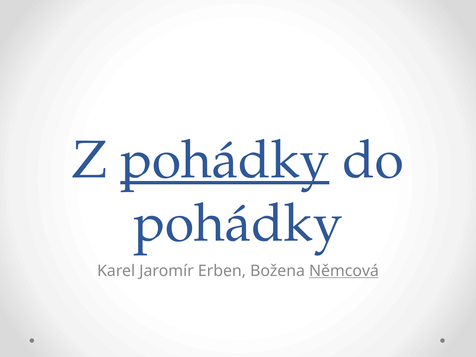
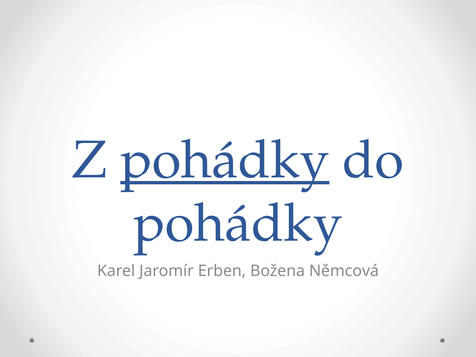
Němcová underline: present -> none (344, 271)
